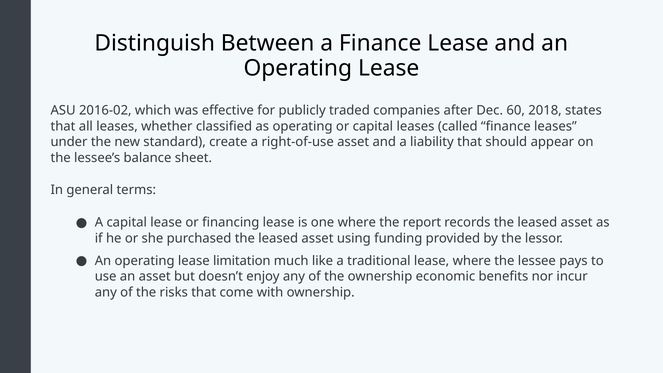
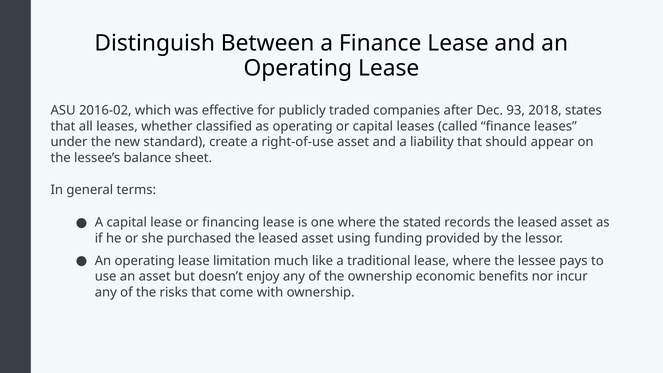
60: 60 -> 93 (516, 111)
report: report -> stated (422, 222)
